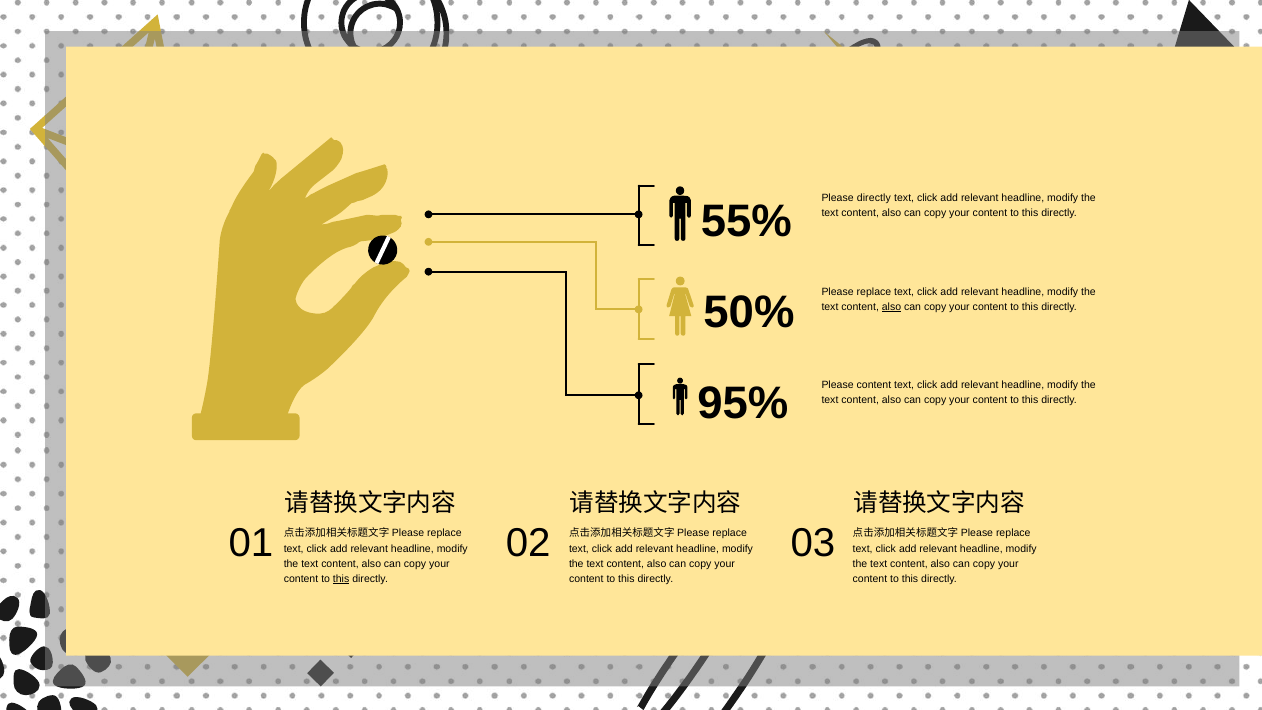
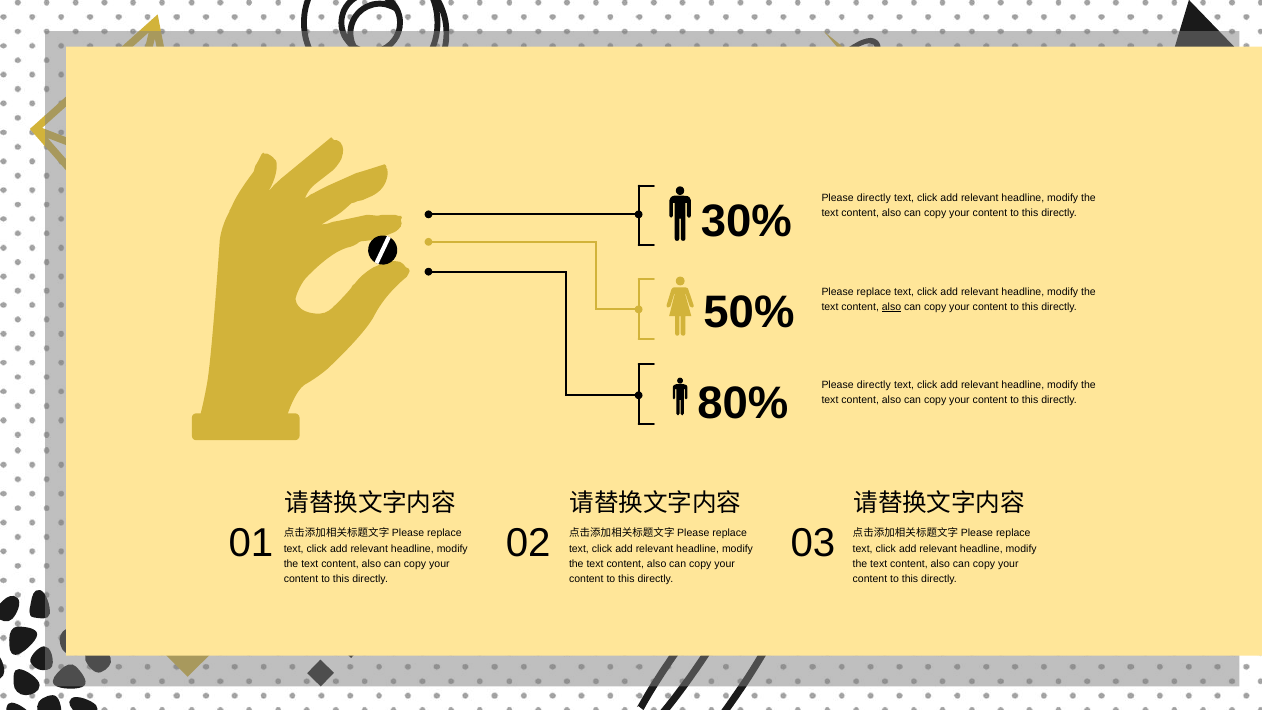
55%: 55% -> 30% (746, 221)
content: content -> directly (874, 385)
95%: 95% -> 80% (743, 404)
this underline: present -> none (341, 579)
